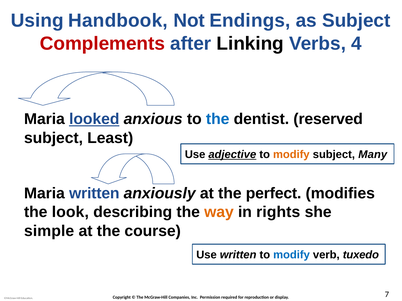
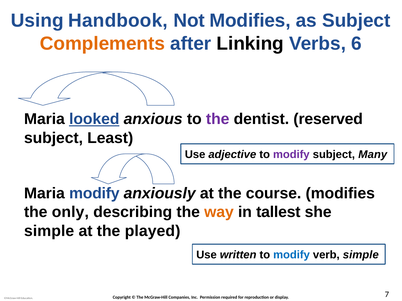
Not Endings: Endings -> Modifies (250, 21)
Complements colour: red -> orange (102, 44)
4: 4 -> 6 (356, 44)
the colour: blue -> purple (218, 119)
adjective underline: present -> none (232, 155)
modify colour: orange -> purple (291, 155)
Maria written: written -> modify (94, 194)
perfect: perfect -> course (274, 194)
look: look -> only (70, 212)
rights: rights -> tallest (278, 212)
course: course -> played (153, 231)
verb tuxedo: tuxedo -> simple (361, 255)
